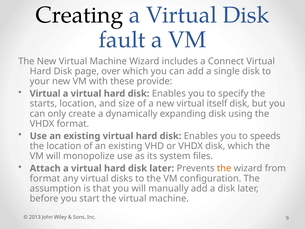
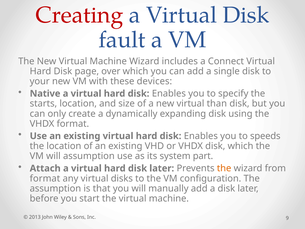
Creating colour: black -> red (79, 15)
provide: provide -> devices (154, 81)
Virtual: Virtual -> Native (45, 93)
itself: itself -> than (217, 104)
will monopolize: monopolize -> assumption (89, 156)
files: files -> part (203, 156)
